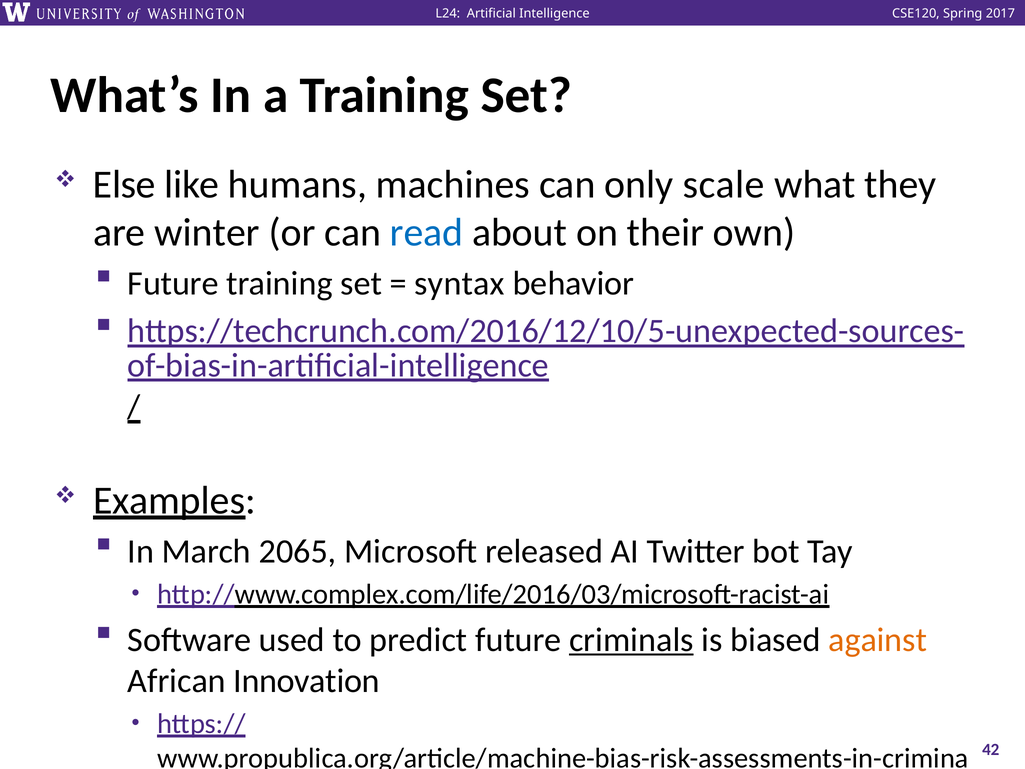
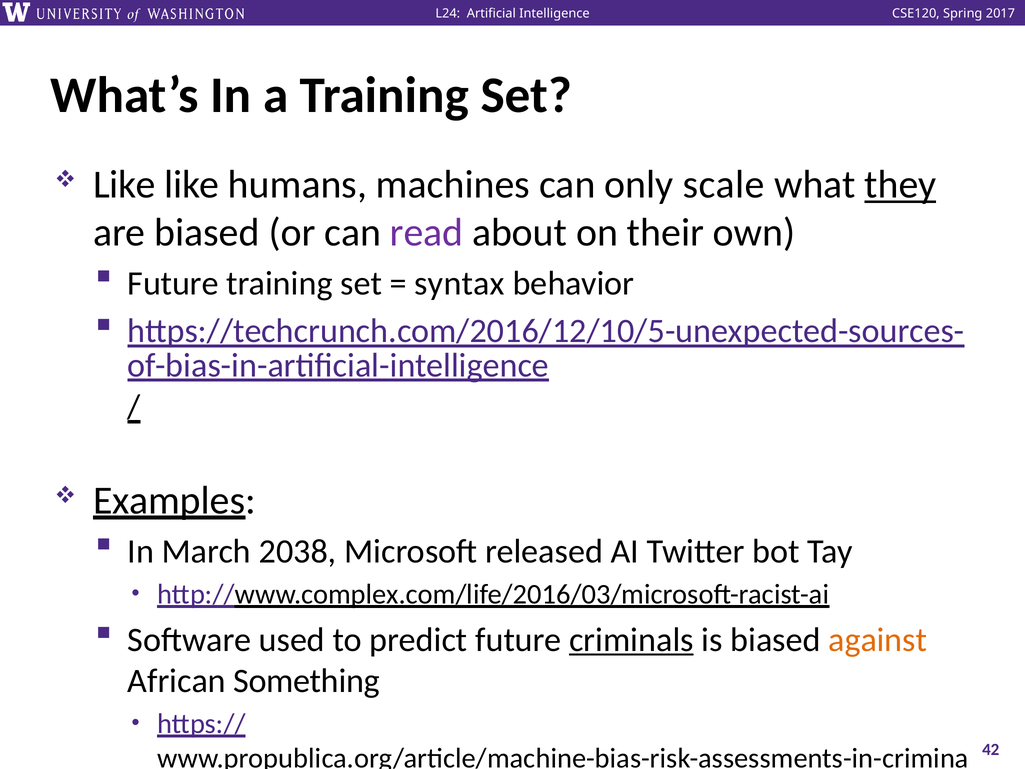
Else: Else -> Like (124, 185)
they underline: none -> present (900, 185)
are winter: winter -> biased (207, 232)
read colour: blue -> purple (427, 232)
2065: 2065 -> 2038 (298, 551)
Innovation: Innovation -> Something (306, 681)
